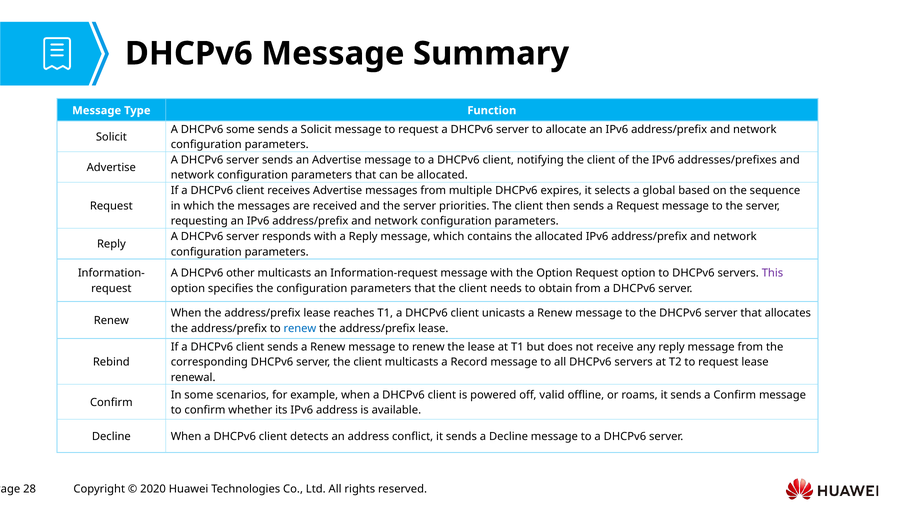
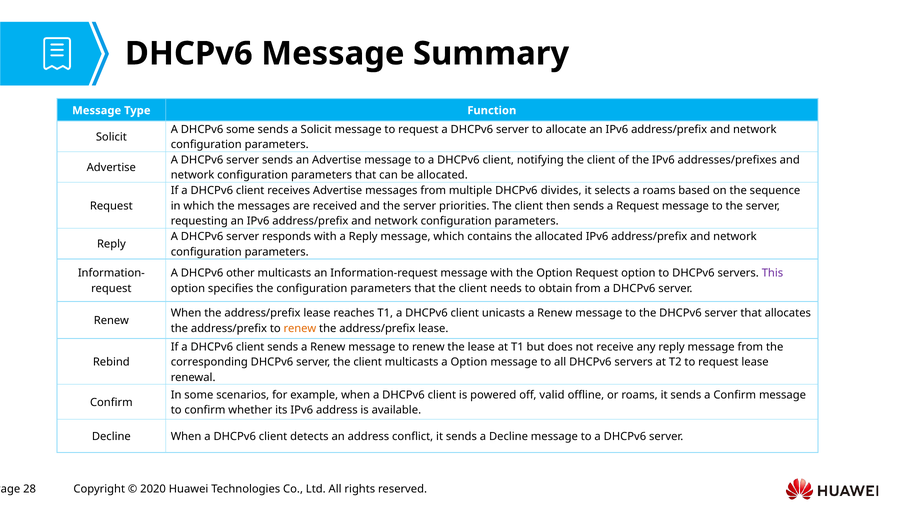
expires: expires -> divides (561, 191)
a global: global -> roams (659, 191)
renew colour: blue -> orange (300, 328)
a Record: Record -> Option (469, 362)
